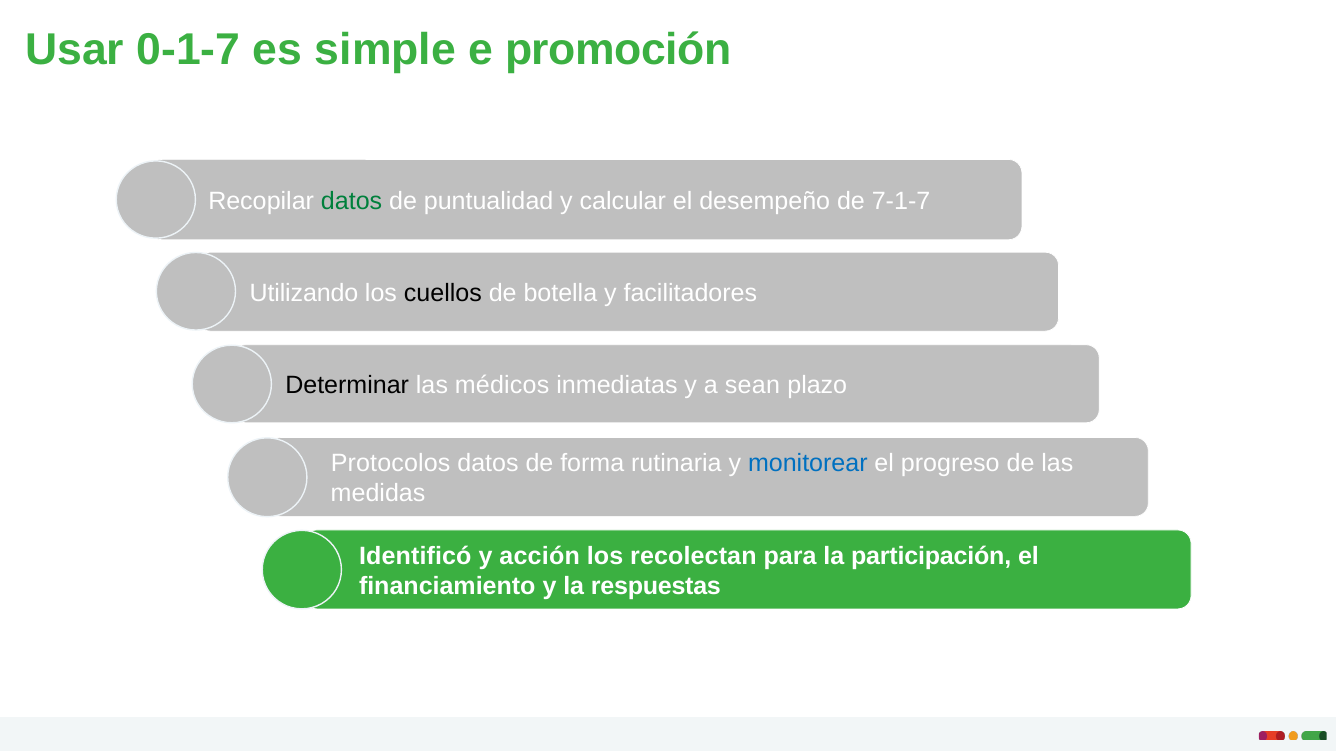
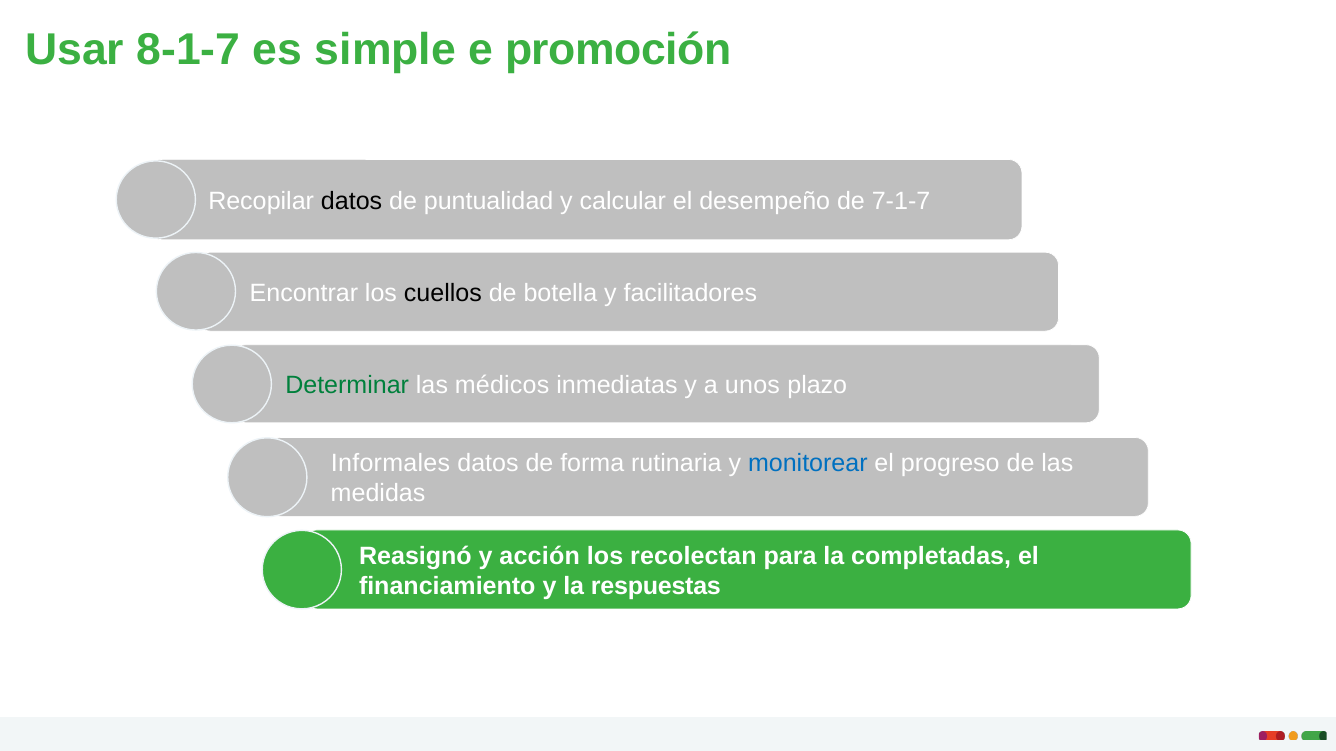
0-1-7: 0-1-7 -> 8-1-7 (189, 50)
datos colour: green -> black (352, 201)
Utilizando: Utilizando -> Encontrar (304, 294)
Determinar colour: black -> green (347, 386)
sean: sean -> unos (752, 386)
Protocolos: Protocolos -> Informales (391, 464)
Identificó: Identificó -> Reasignó (415, 557)
participación: participación -> completadas (931, 557)
